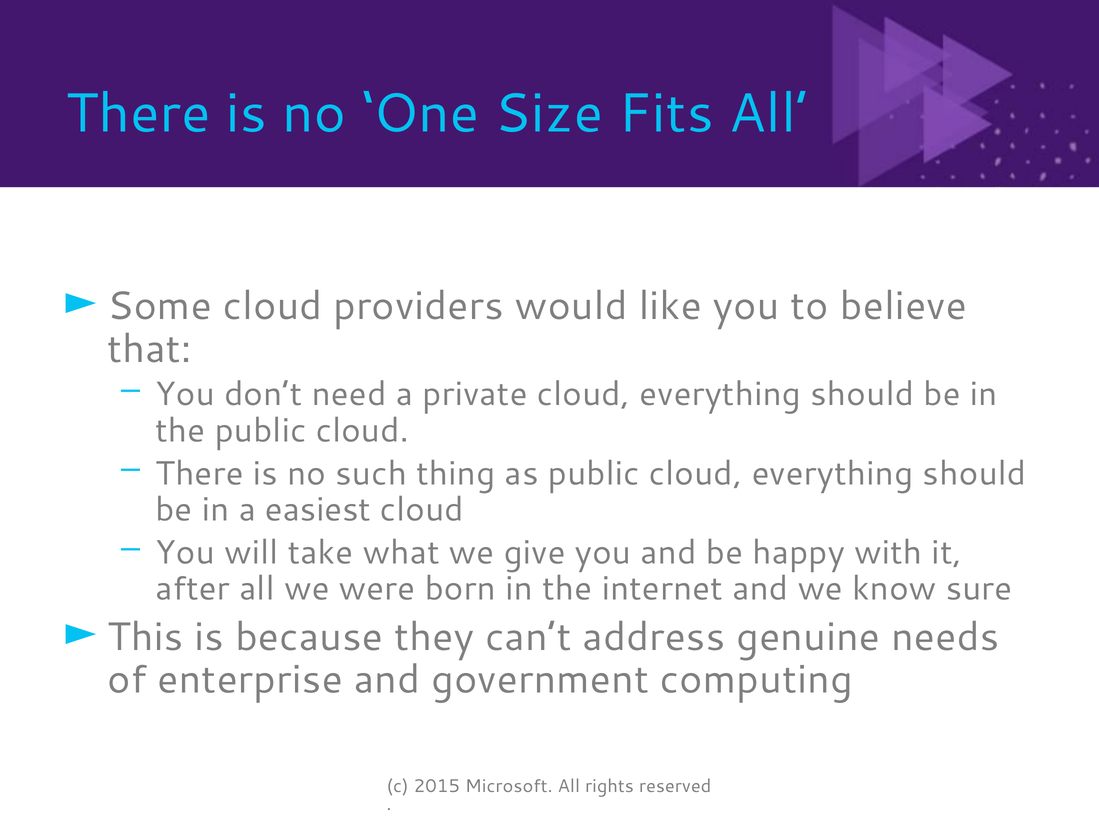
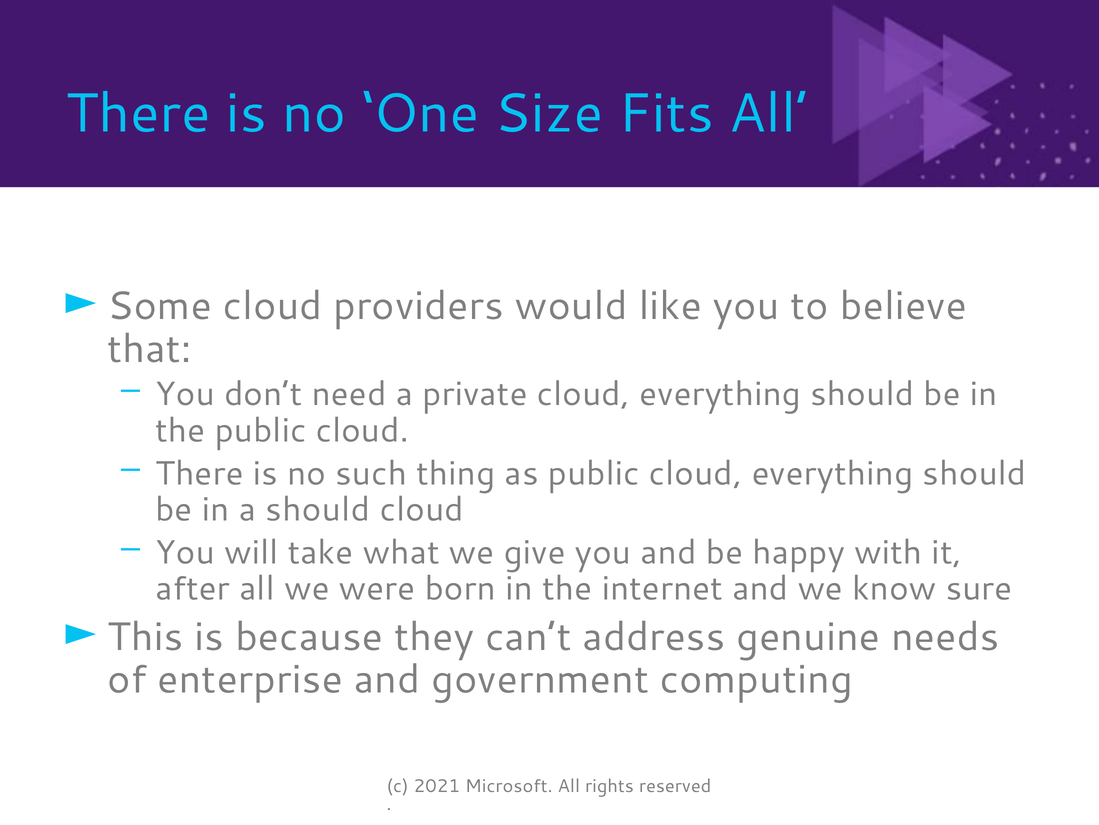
a easiest: easiest -> should (318, 509)
2015: 2015 -> 2021 (437, 785)
